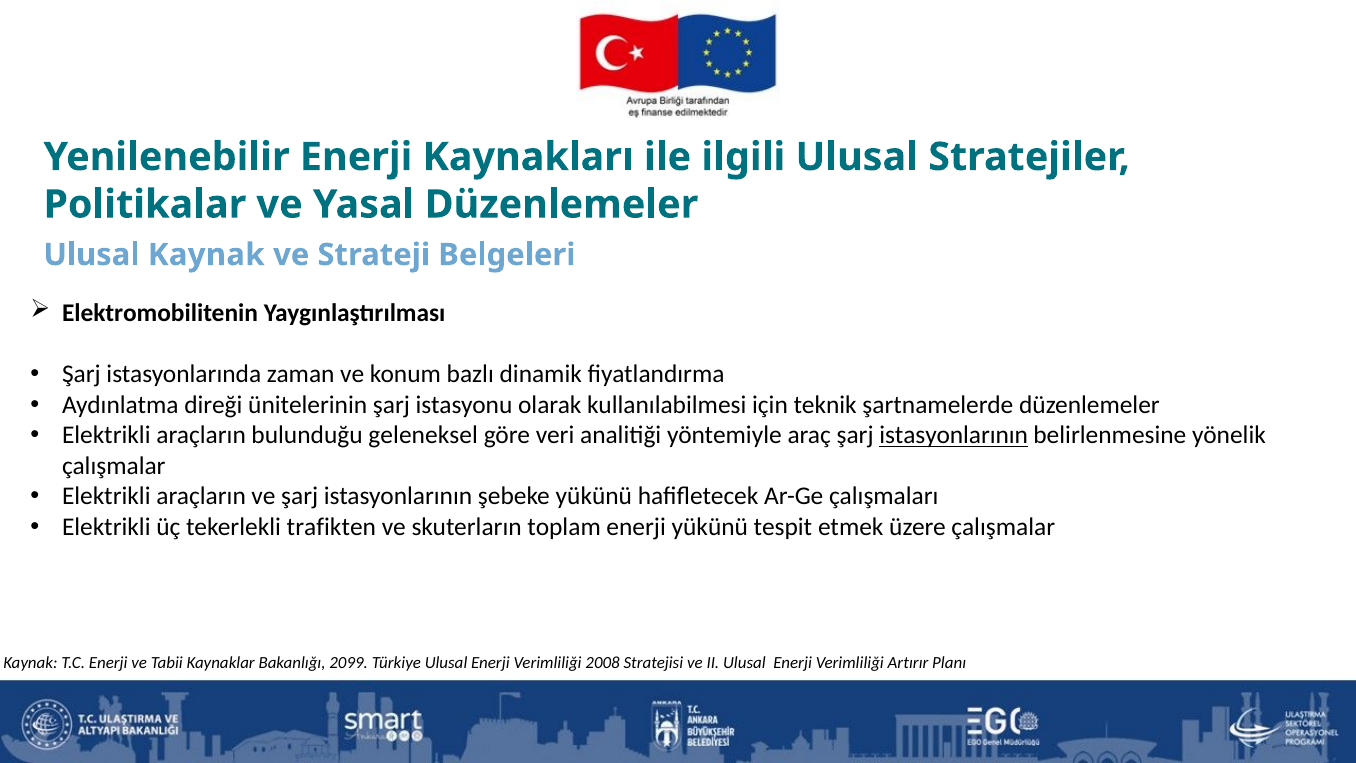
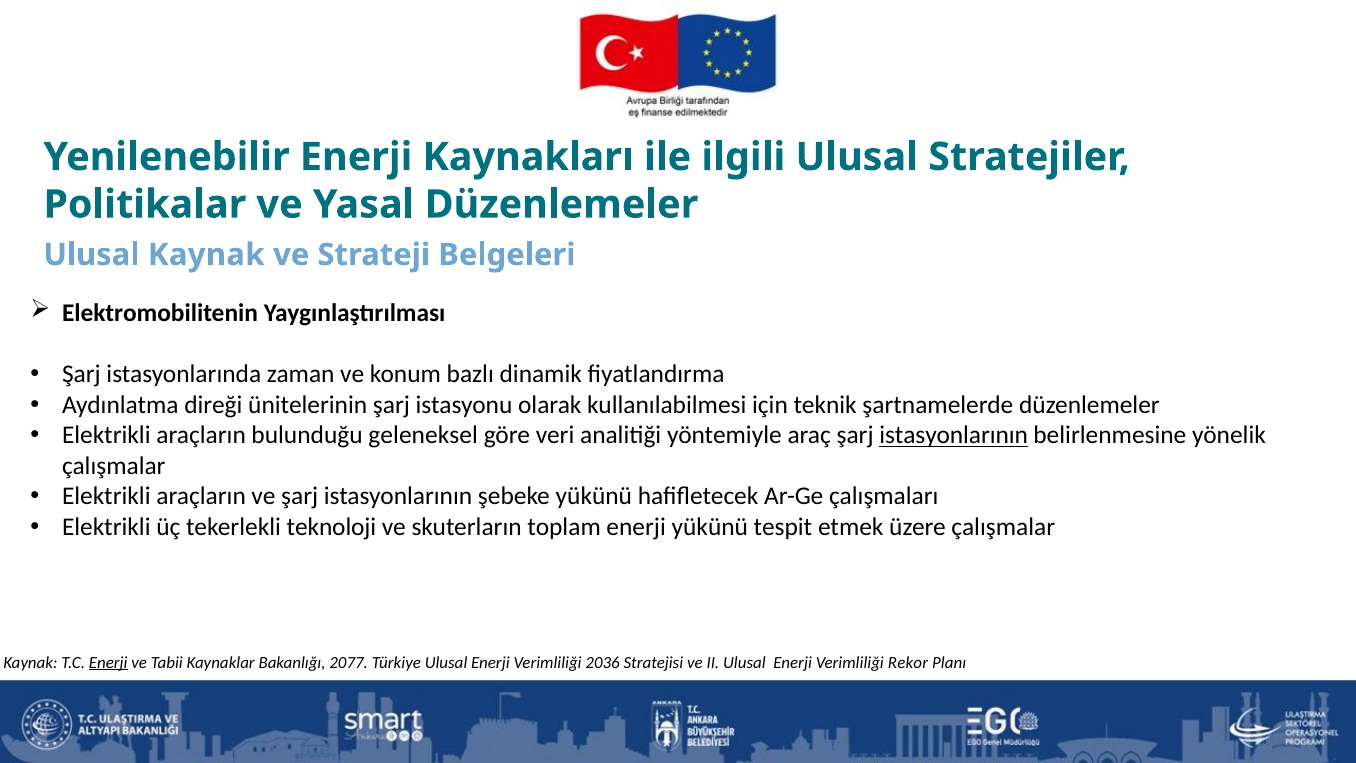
trafikten: trafikten -> teknoloji (331, 527)
Enerji underline: none -> present (108, 662)
2099: 2099 -> 2077 (349, 662)
2008: 2008 -> 2036 (603, 662)
Artırır: Artırır -> Rekor (908, 662)
